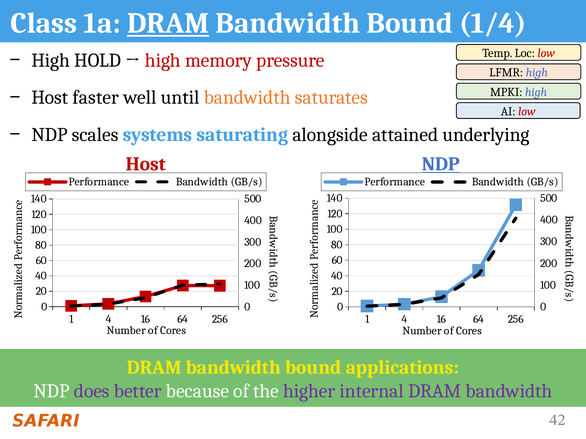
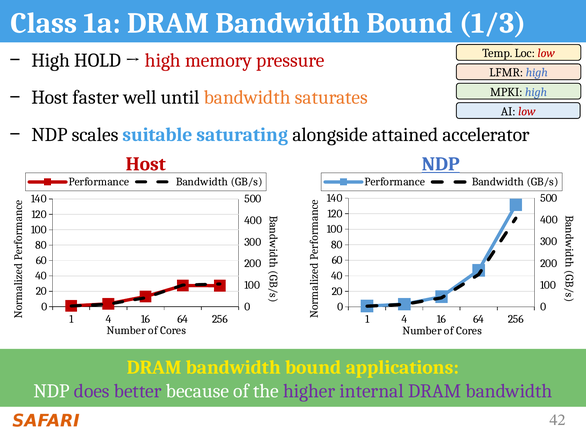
DRAM underline: present -> none (168, 23)
1/4: 1/4 -> 1/3 (493, 23)
systems: systems -> suitable (158, 135)
underlying: underlying -> accelerator (486, 135)
